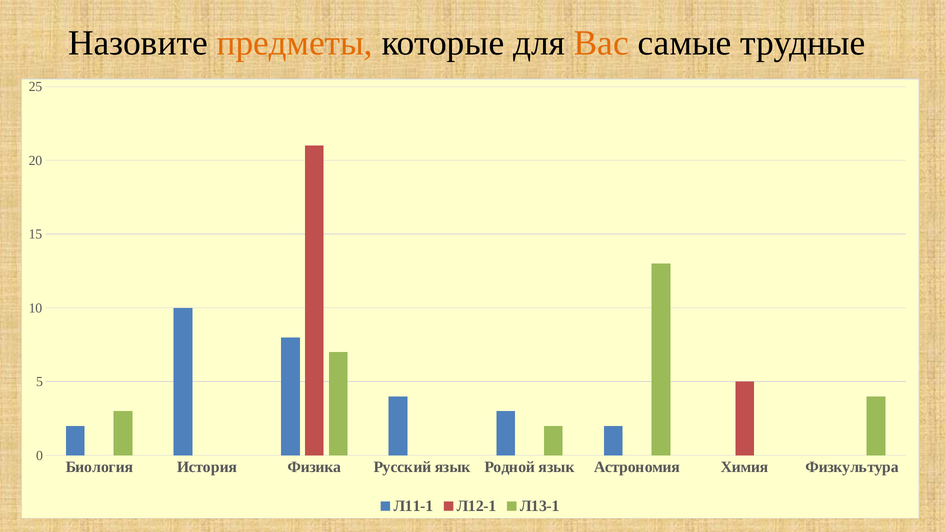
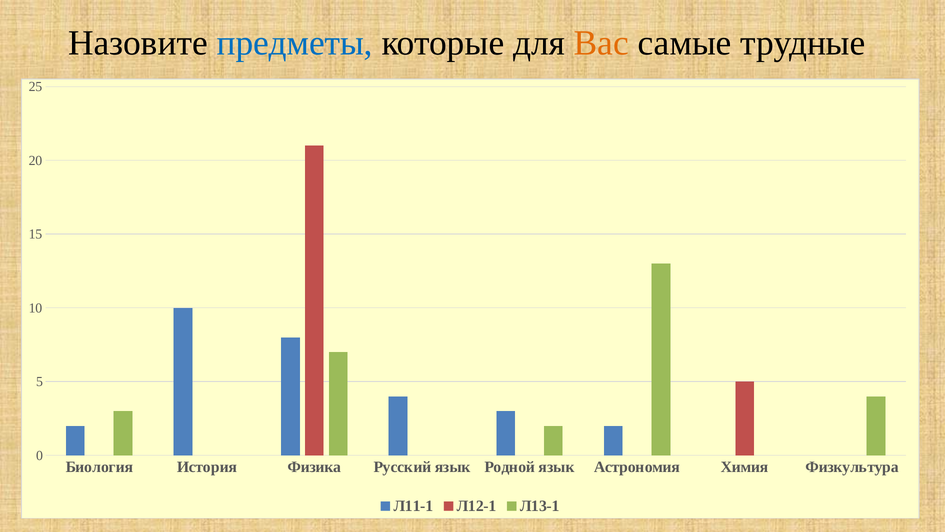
предметы colour: orange -> blue (295, 43)
